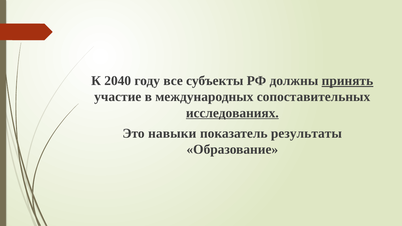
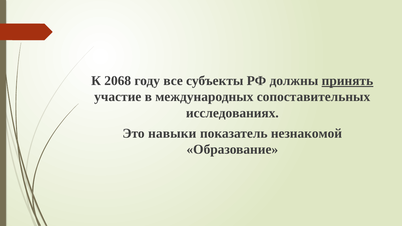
2040: 2040 -> 2068 (118, 81)
исследованиях underline: present -> none (232, 113)
результаты: результаты -> незнакомой (306, 133)
